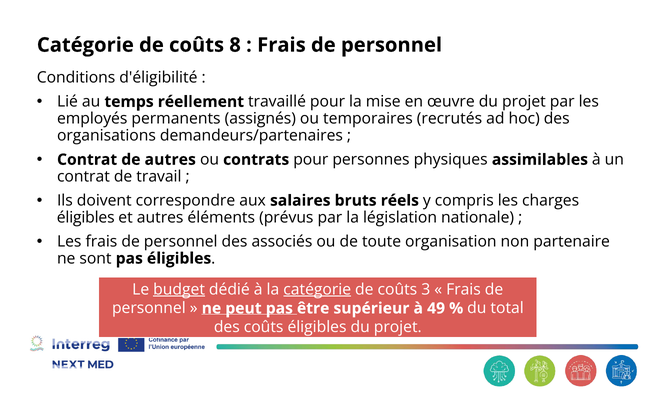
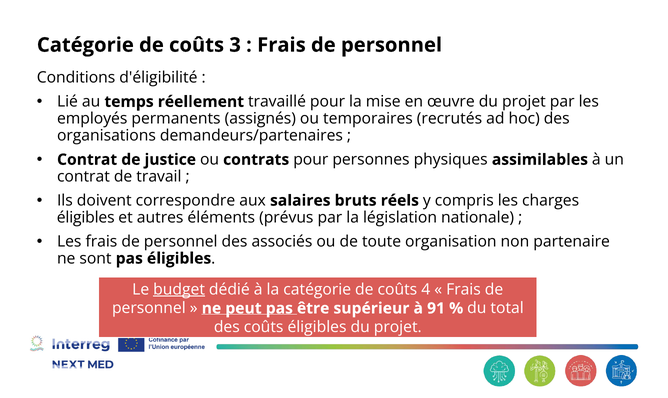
8: 8 -> 3 (235, 45)
de autres: autres -> justice (170, 159)
catégorie underline: present -> none (317, 289)
3: 3 -> 4 (426, 289)
49: 49 -> 91 (436, 308)
